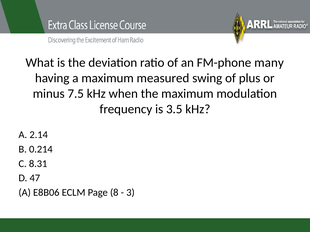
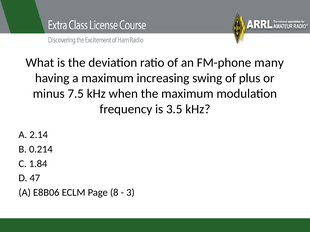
measured: measured -> increasing (163, 78)
8.31: 8.31 -> 1.84 (38, 164)
